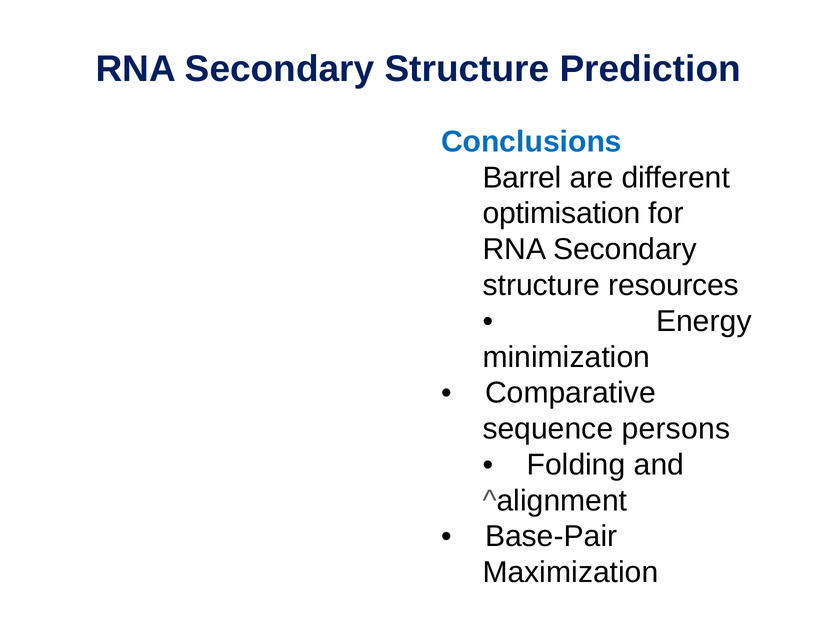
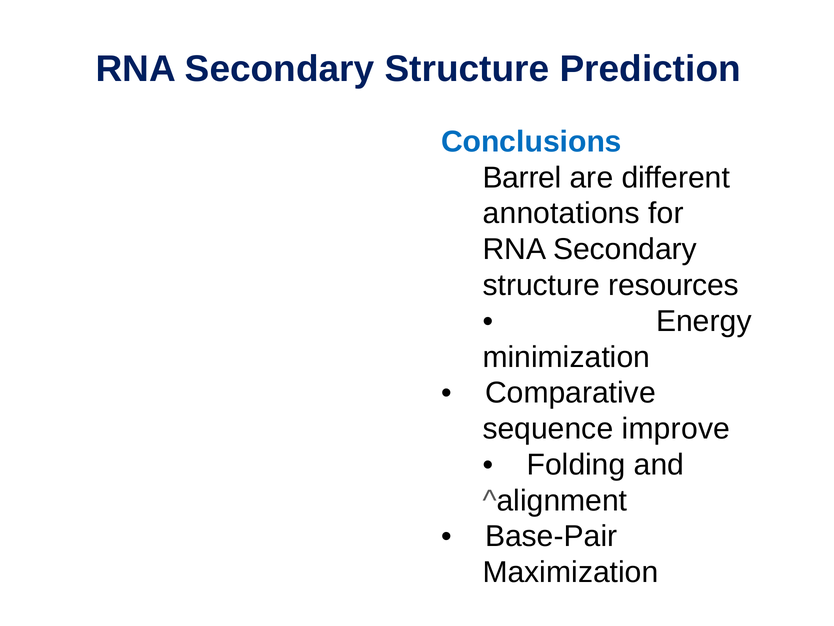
optimisation: optimisation -> annotations (561, 213)
persons: persons -> improve (676, 429)
